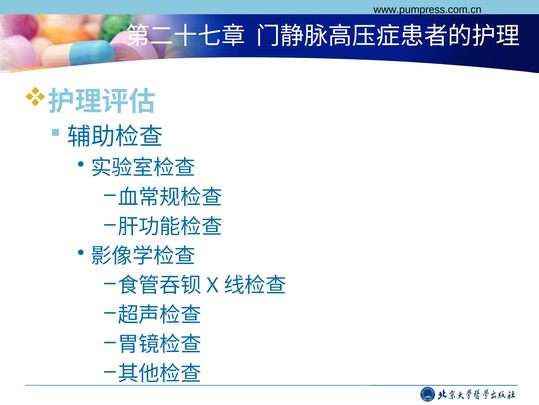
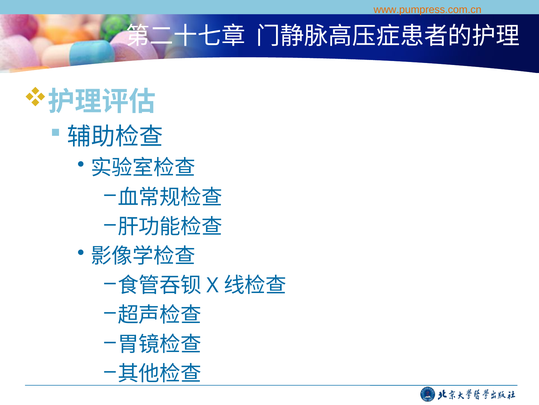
www.pumpress.com.cn colour: black -> orange (428, 10)
